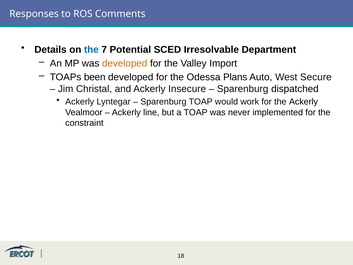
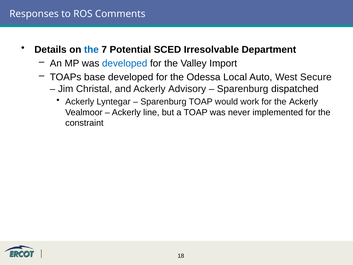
developed colour: orange -> blue (125, 63)
been: been -> base (95, 77)
Plans: Plans -> Local (235, 77)
Insecure: Insecure -> Advisory (187, 89)
